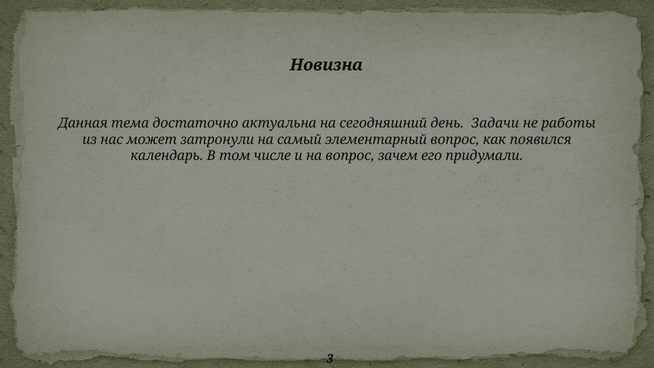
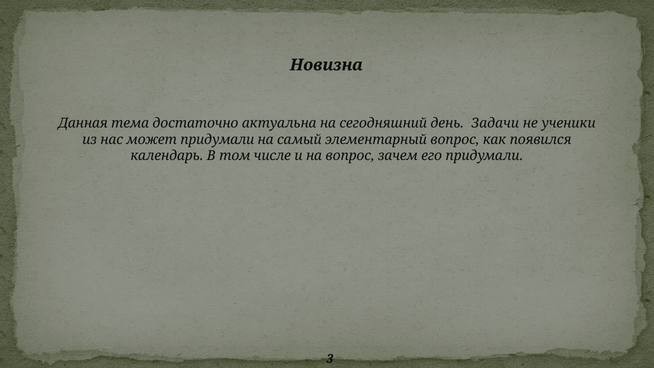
работы: работы -> ученики (569, 123)
может затронули: затронули -> придумали (217, 140)
